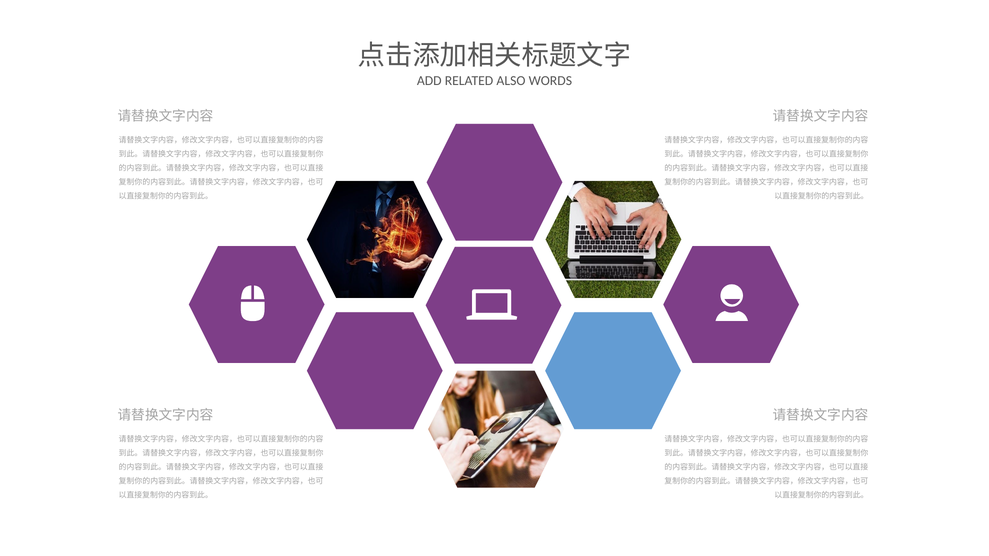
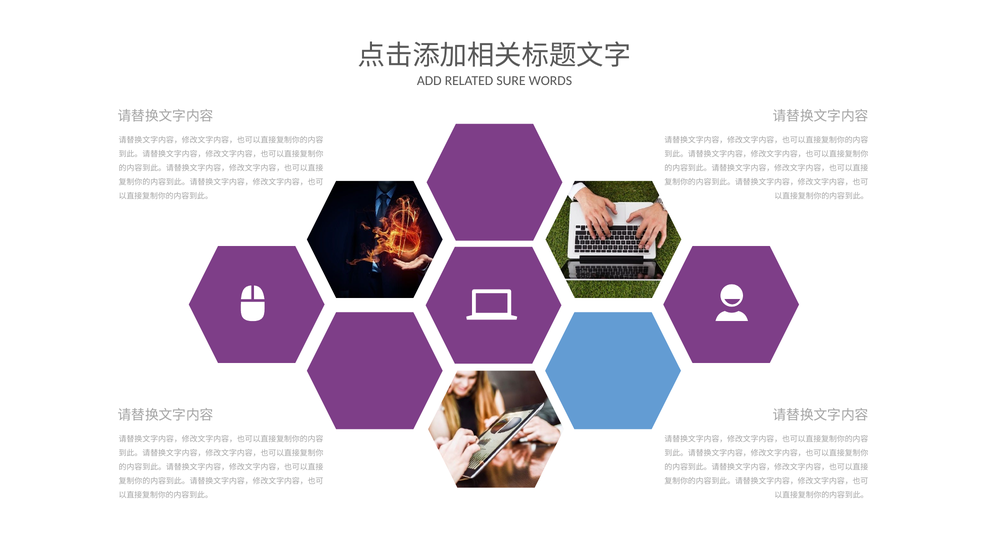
ALSO: ALSO -> SURE (511, 81)
